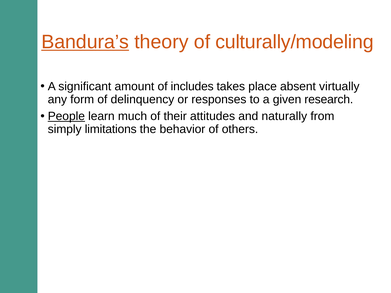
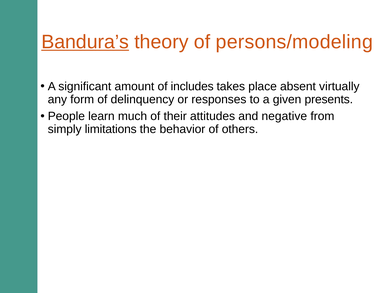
culturally/modeling: culturally/modeling -> persons/modeling (294, 42)
research: research -> presents (329, 99)
People underline: present -> none (66, 116)
naturally: naturally -> negative (284, 116)
